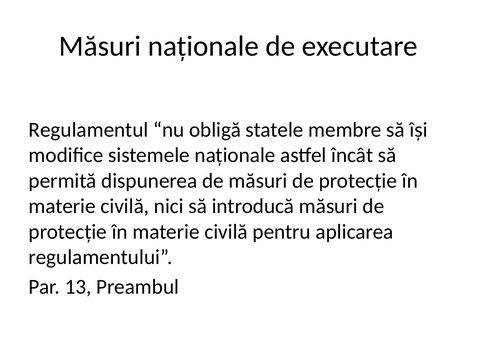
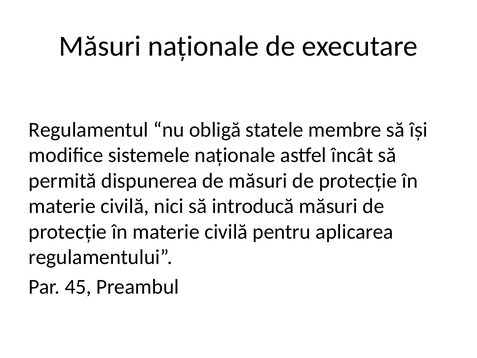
13: 13 -> 45 (78, 287)
